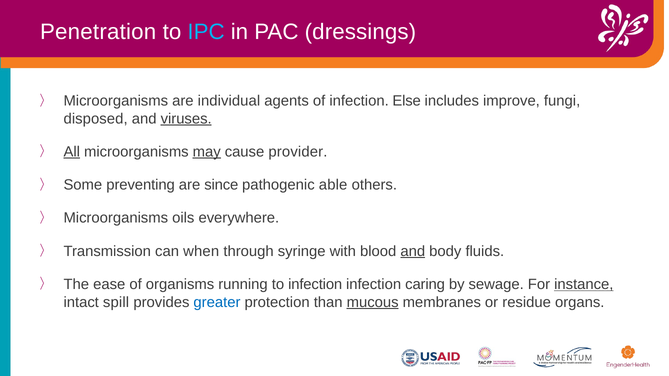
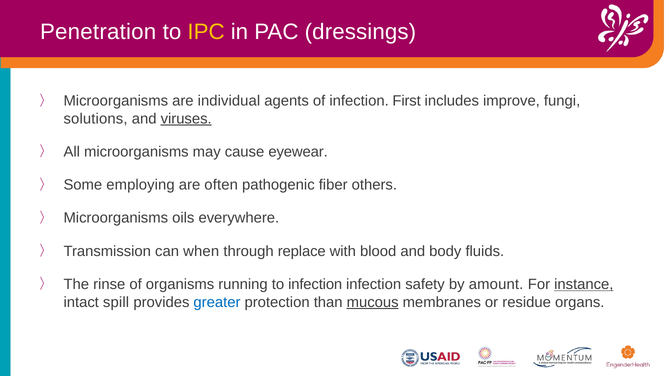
IPC colour: light blue -> yellow (206, 32)
Else: Else -> First (407, 101)
disposed: disposed -> solutions (96, 119)
All underline: present -> none (72, 152)
may underline: present -> none (207, 152)
provider: provider -> eyewear (298, 152)
preventing: preventing -> employing (140, 185)
since: since -> often (221, 185)
able: able -> fiber (333, 185)
syringe: syringe -> replace (302, 251)
and underline: present -> none (413, 251)
ease: ease -> rinse (109, 285)
caring: caring -> safety (425, 285)
sewage: sewage -> amount (496, 285)
